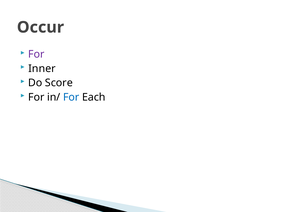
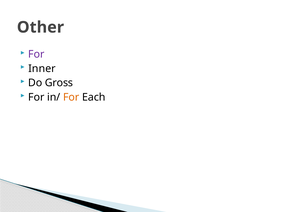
Occur: Occur -> Other (40, 27)
Score: Score -> Gross (59, 83)
For colour: blue -> orange (71, 97)
